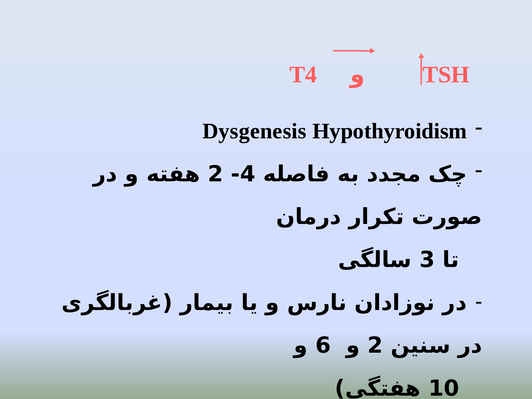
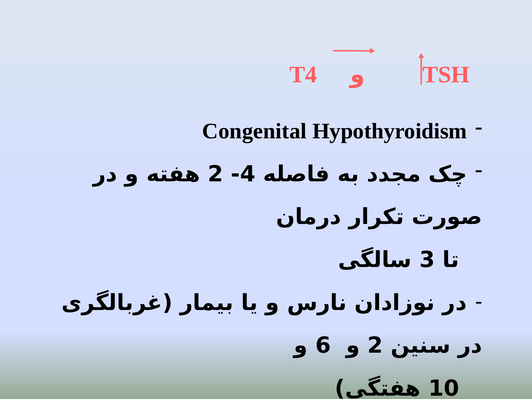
Dysgenesis: Dysgenesis -> Congenital (255, 131)
